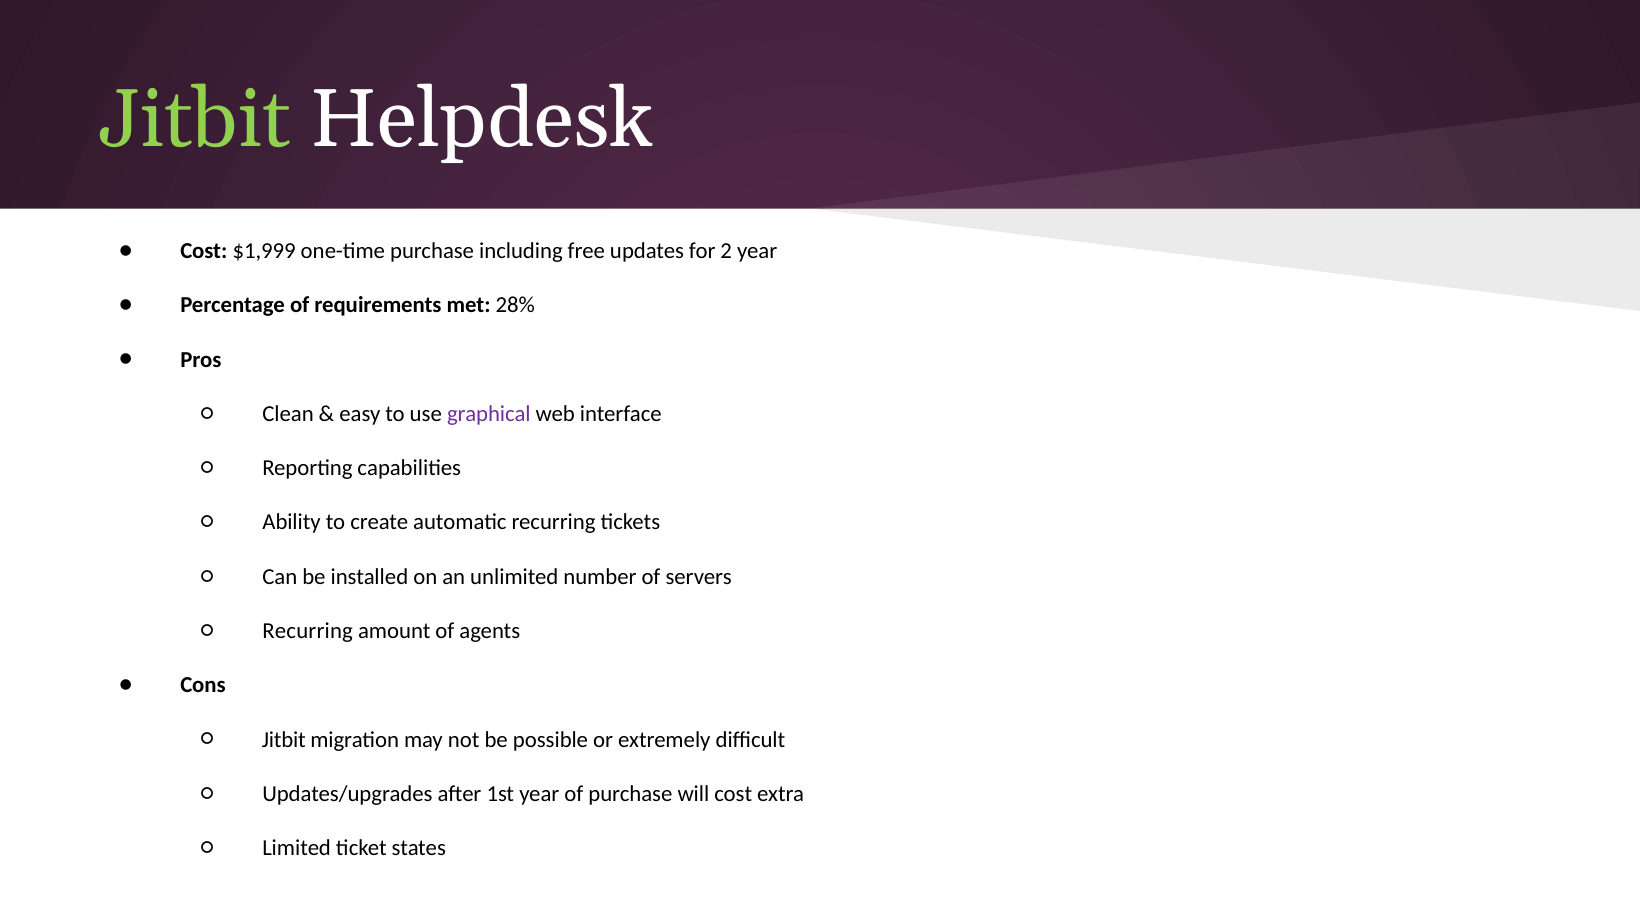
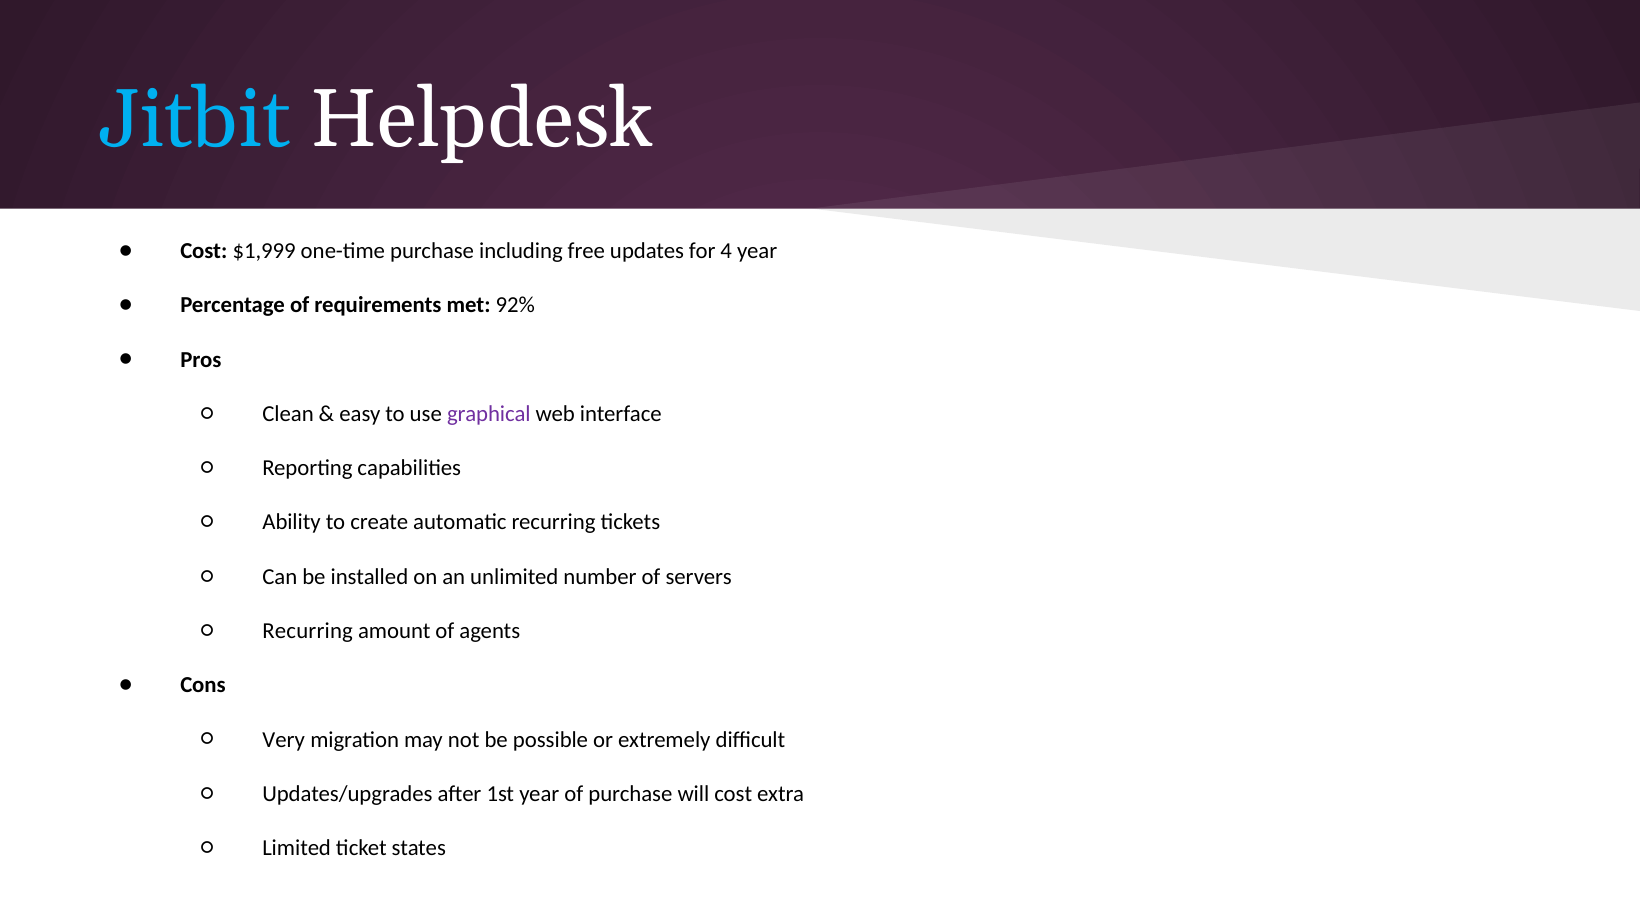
Jitbit colour: light green -> light blue (195, 120)
2: 2 -> 4 (726, 251)
28%: 28% -> 92% (515, 305)
Jitbit: Jitbit -> Very (284, 739)
